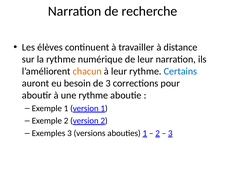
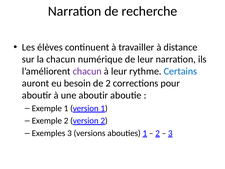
la rythme: rythme -> chacun (61, 59)
chacun colour: orange -> purple (87, 71)
de 3: 3 -> 2 (108, 83)
une rythme: rythme -> aboutir (93, 95)
